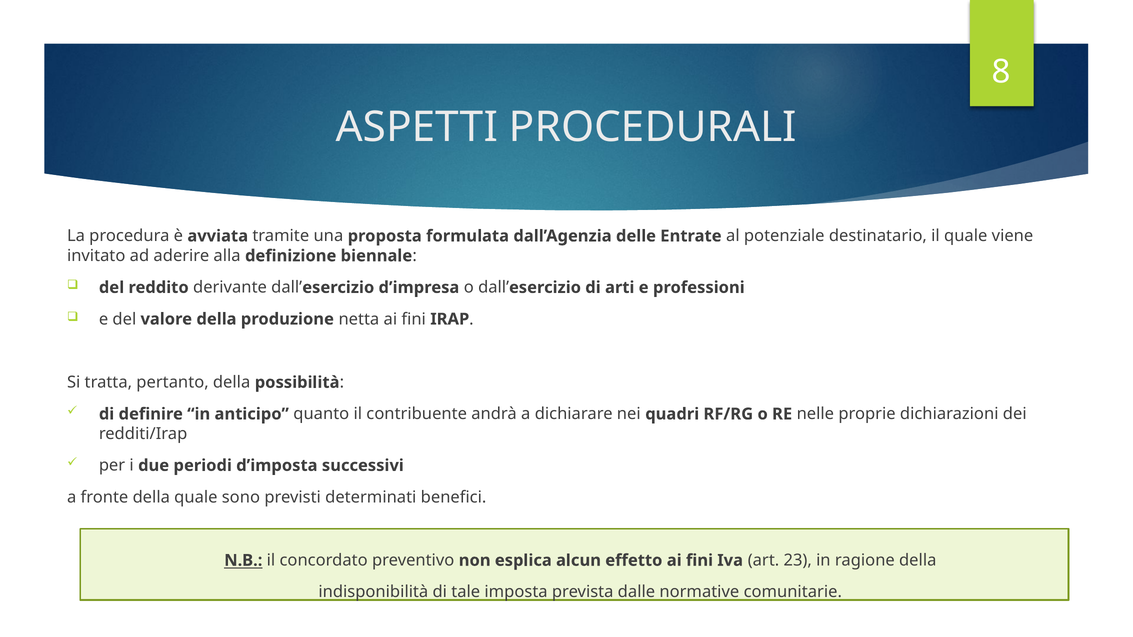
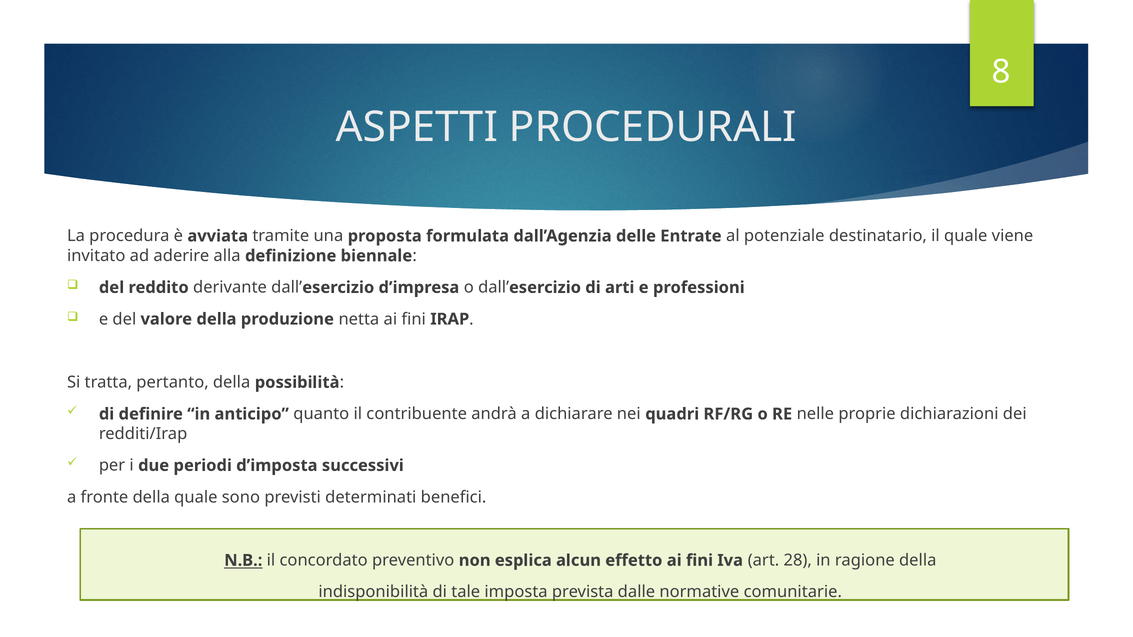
23: 23 -> 28 (798, 561)
